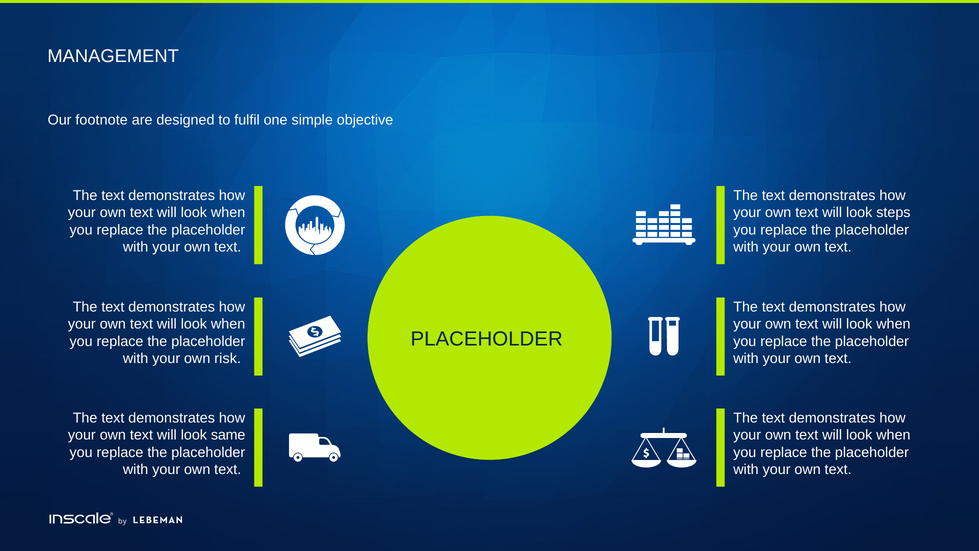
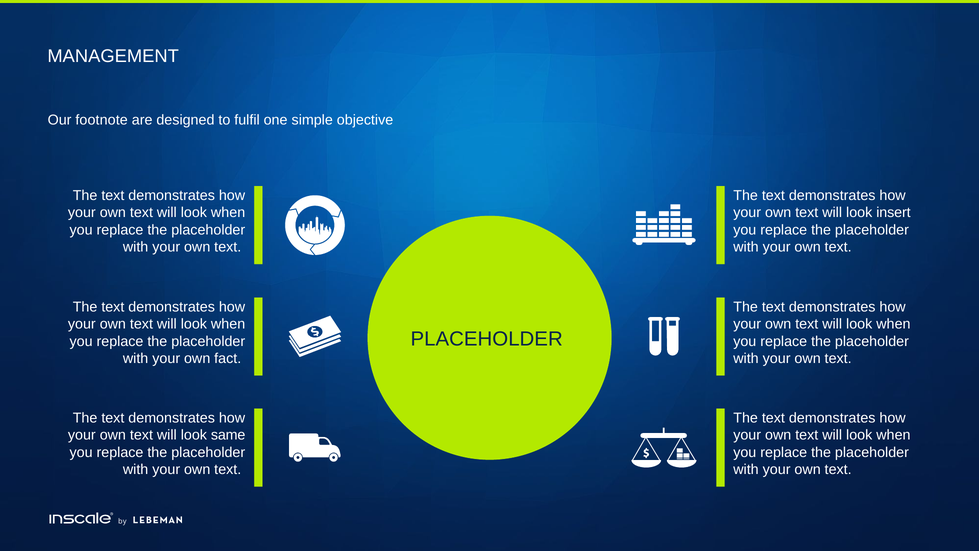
steps: steps -> insert (893, 213)
risk: risk -> fact (228, 358)
